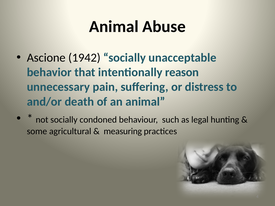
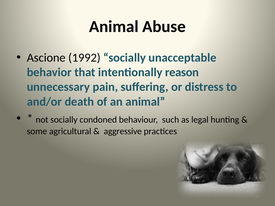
1942: 1942 -> 1992 (84, 58)
measuring: measuring -> aggressive (123, 131)
